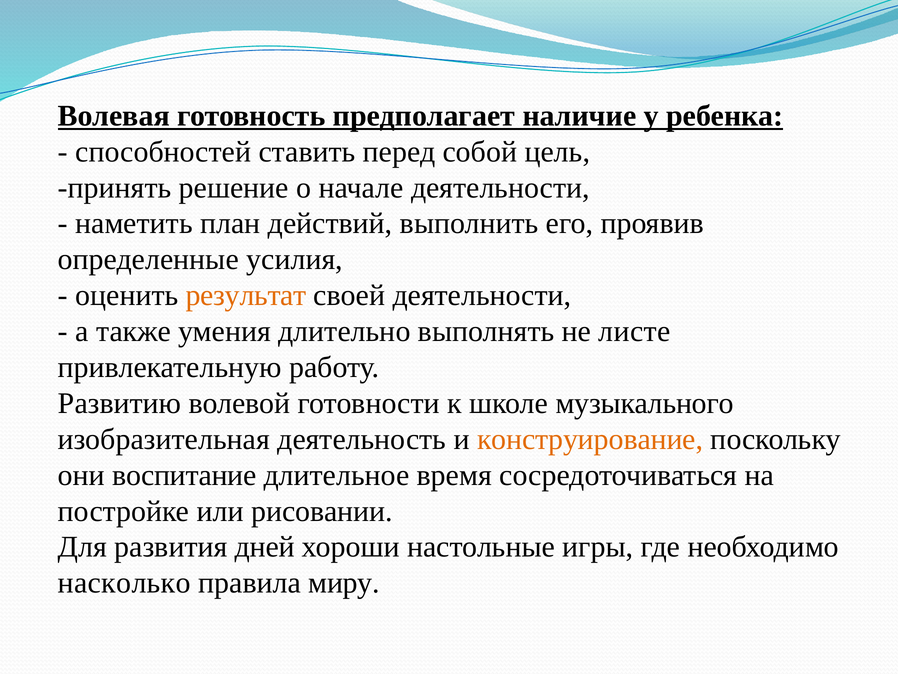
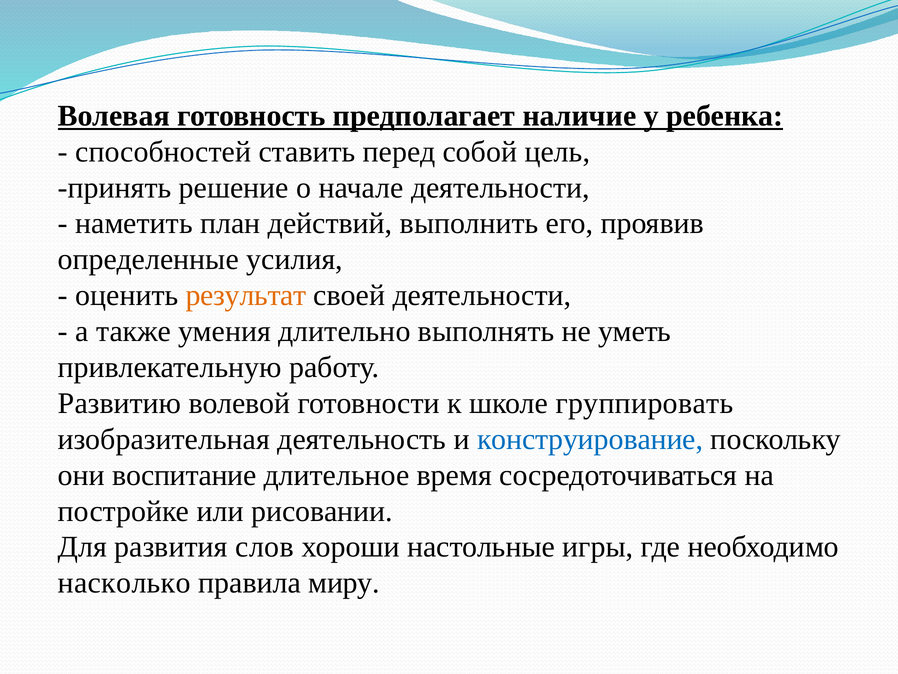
листе: листе -> уметь (635, 331)
музыкального: музыкального -> группировать (644, 403)
конструирование colour: orange -> blue (590, 439)
дней: дней -> слов (265, 547)
